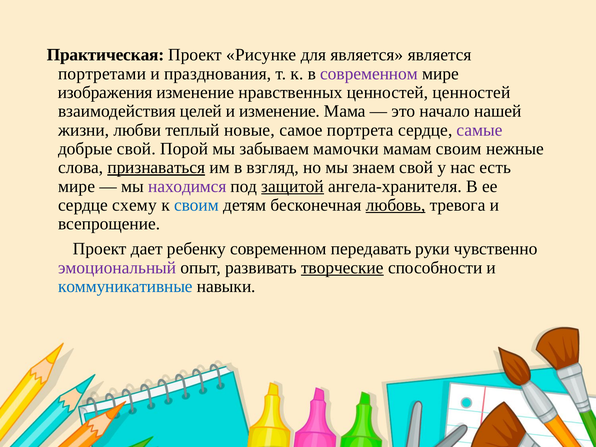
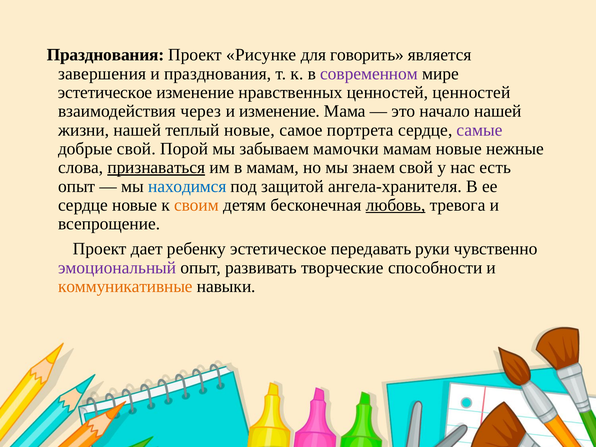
Практическая: Практическая -> Празднования (105, 55)
для является: является -> говорить (367, 55)
портретами: портретами -> завершения (102, 74)
изображения: изображения -> эстетическое (105, 92)
целей: целей -> через (201, 111)
жизни любви: любви -> нашей (137, 130)
мамам своим: своим -> новые (459, 149)
в взгляд: взгляд -> мамам (273, 168)
мире: мире -> опыт (77, 186)
находимся colour: purple -> blue (187, 186)
защитой underline: present -> none (293, 186)
сердце схему: схему -> новые (135, 205)
своим colour: blue -> orange (197, 205)
ребенку современном: современном -> эстетическое (278, 249)
творческие underline: present -> none (342, 268)
коммуникативные colour: blue -> orange (125, 286)
